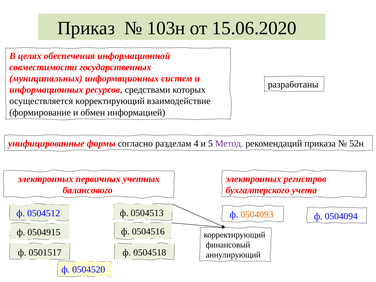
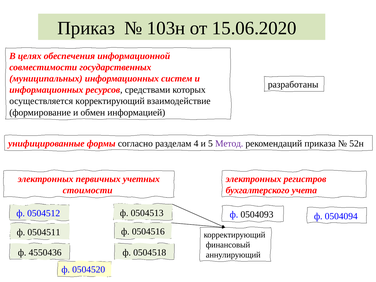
балансового: балансового -> стоимости (88, 190)
0504093 colour: orange -> black (257, 215)
0504915: 0504915 -> 0504511 (44, 232)
0501517: 0501517 -> 4550436 (45, 252)
